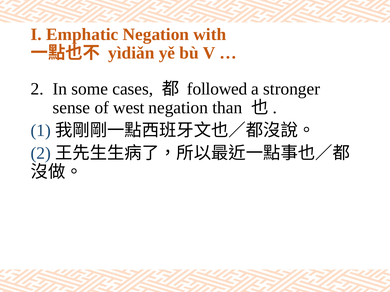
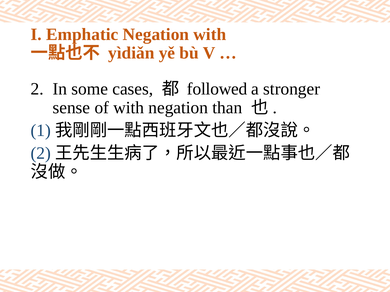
of west: west -> with (129, 108)
